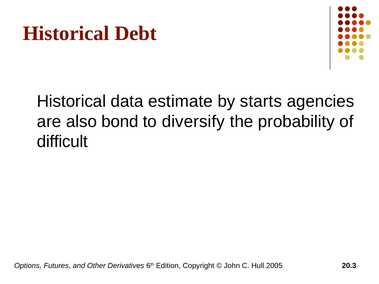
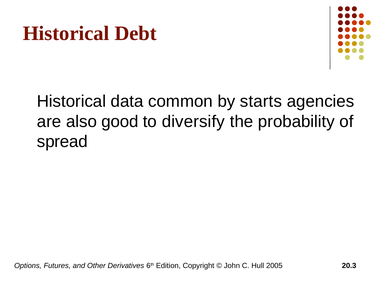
estimate: estimate -> common (180, 101)
bond: bond -> good (120, 122)
difficult: difficult -> spread (62, 142)
